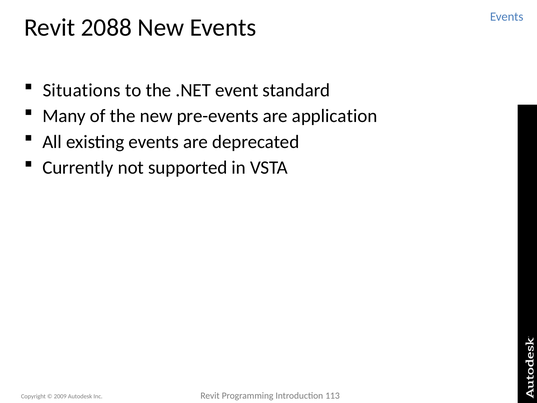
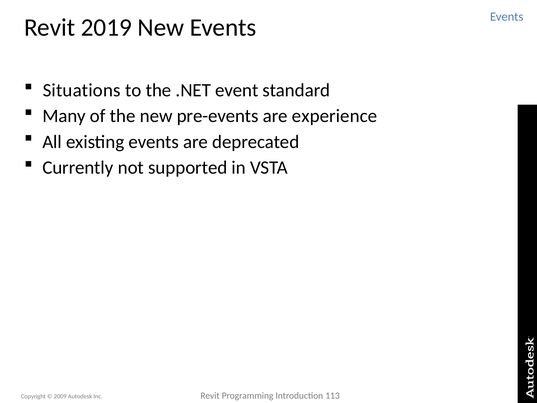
2088: 2088 -> 2019 (106, 28)
application: application -> experience (335, 116)
